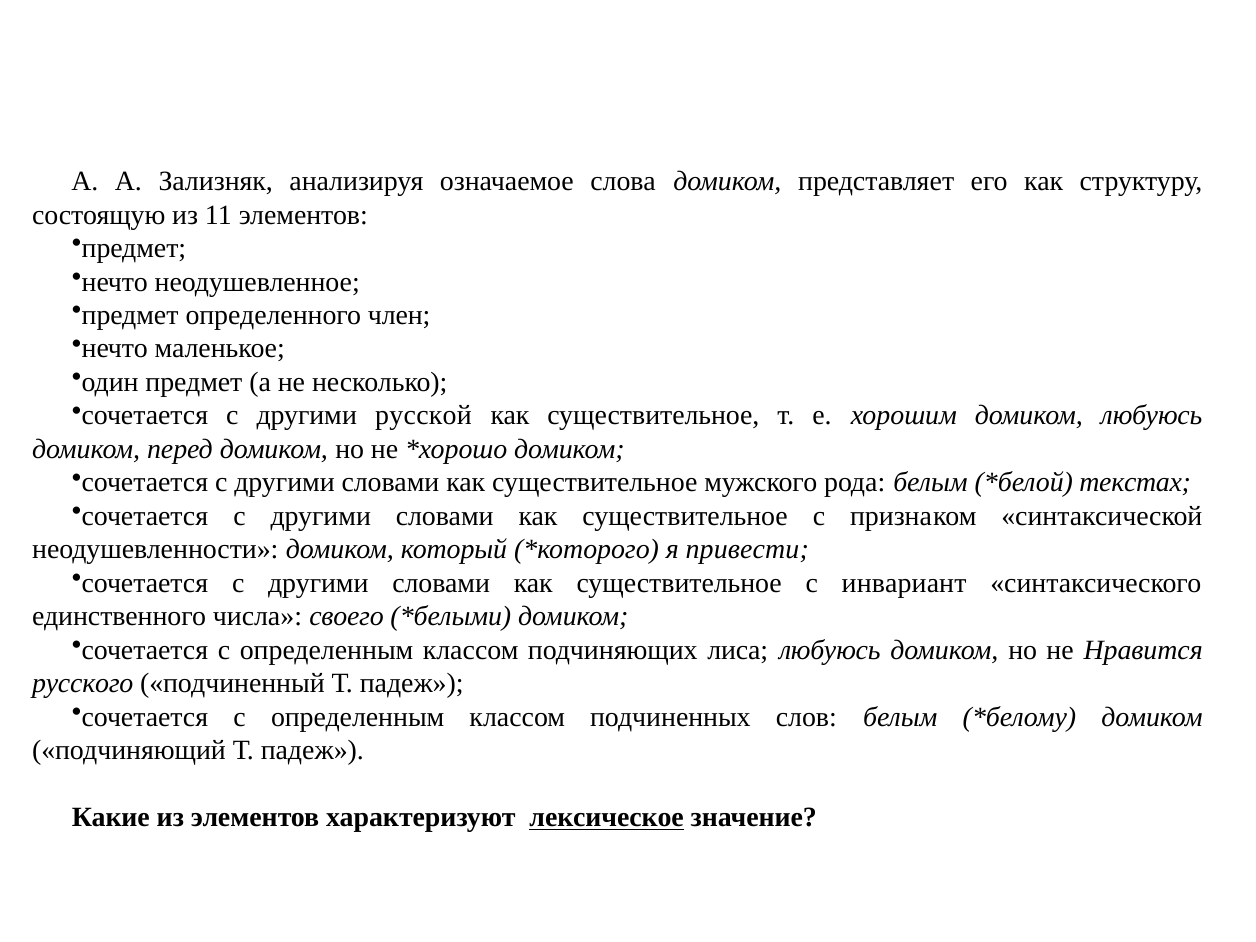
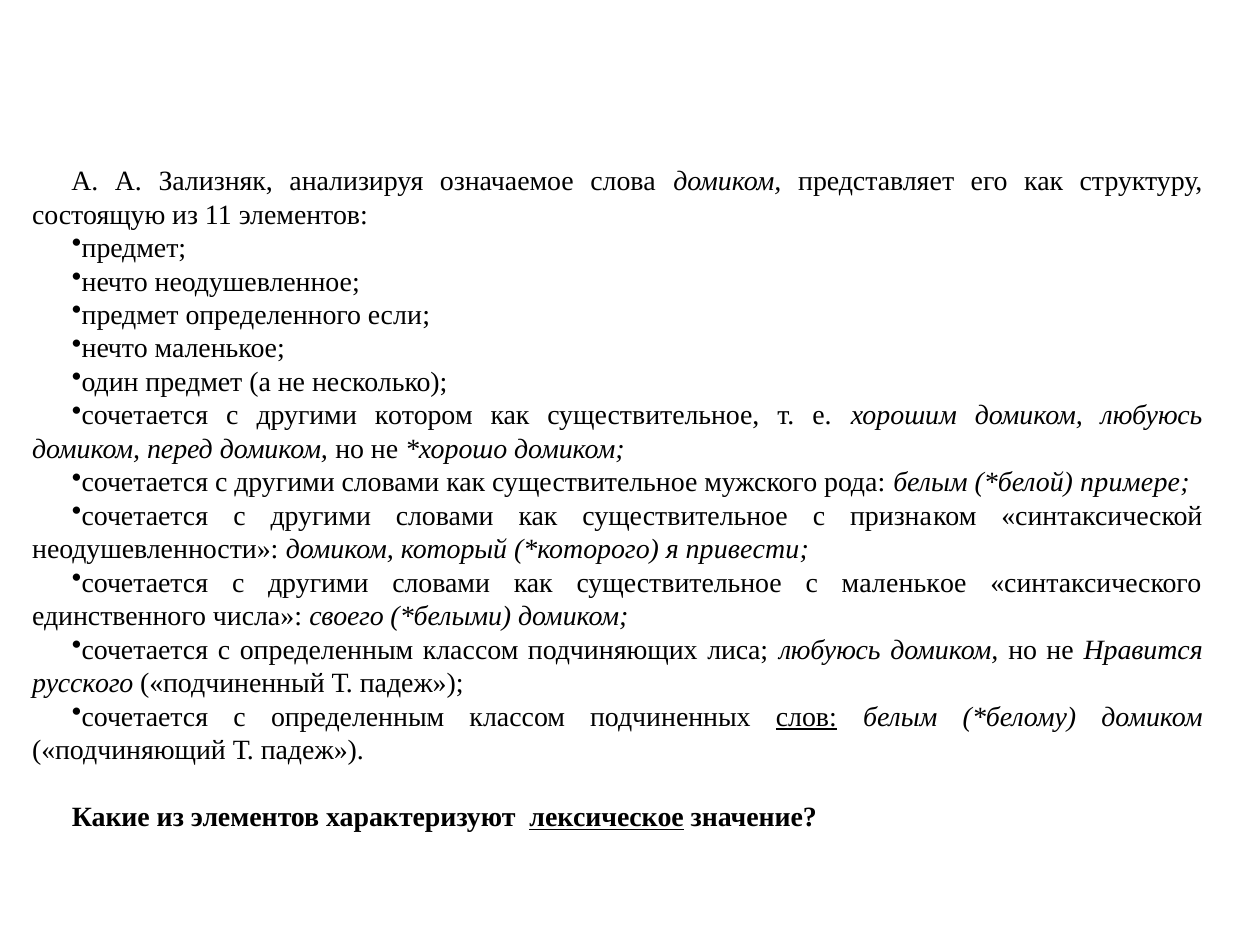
член: член -> если (399, 315)
русской: русской -> котором (424, 416)
текстах: текстах -> примере (1135, 483)
с инвариант: инвариант -> маленькое (904, 583)
слов underline: none -> present (806, 717)
